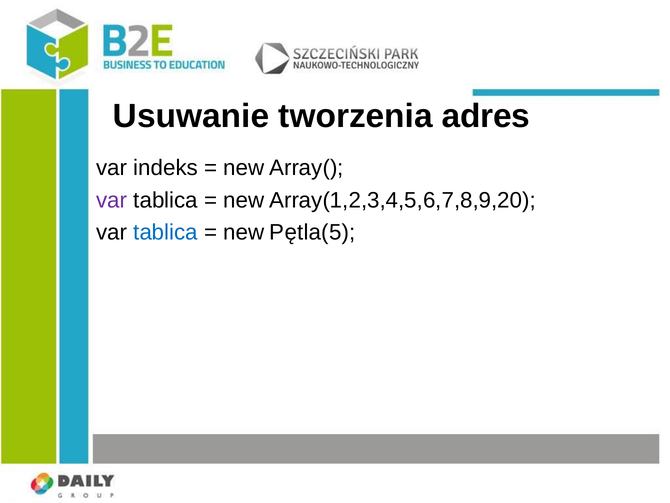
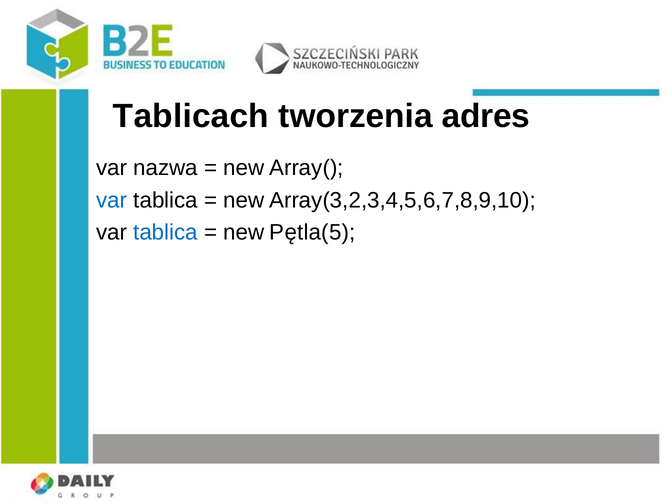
Usuwanie: Usuwanie -> Tablicach (191, 116)
indeks: indeks -> nazwa (166, 168)
var colour: purple -> blue (112, 200)
Array(1,2,3,4,5,6,7,8,9,20: Array(1,2,3,4,5,6,7,8,9,20 -> Array(3,2,3,4,5,6,7,8,9,10 (403, 200)
